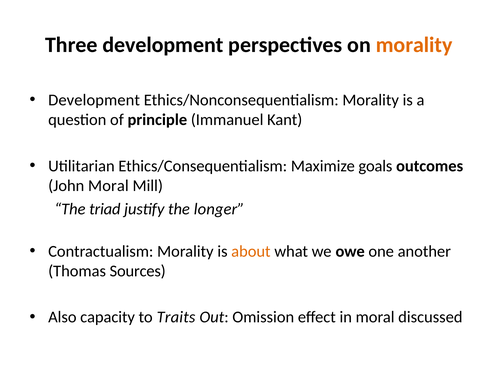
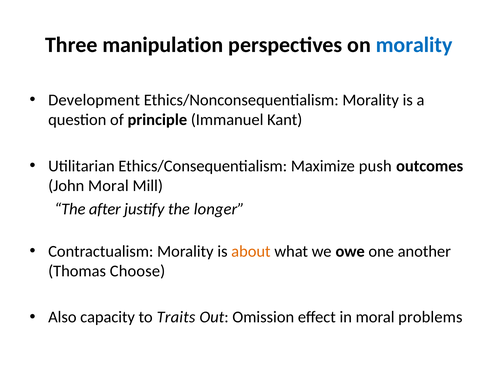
Three development: development -> manipulation (163, 45)
morality colour: orange -> blue (414, 45)
goals: goals -> push (375, 166)
triad: triad -> after (105, 209)
Sources: Sources -> Choose (138, 271)
discussed: discussed -> problems (430, 317)
